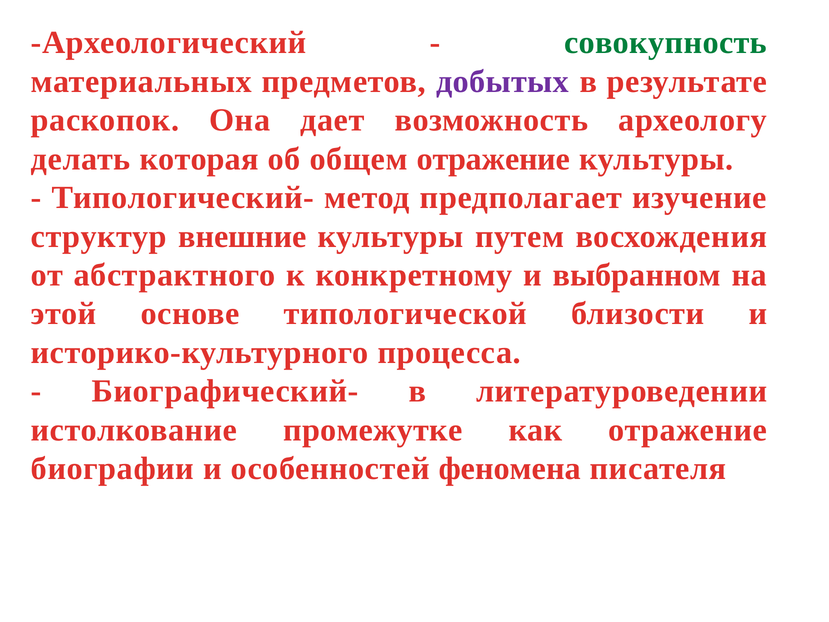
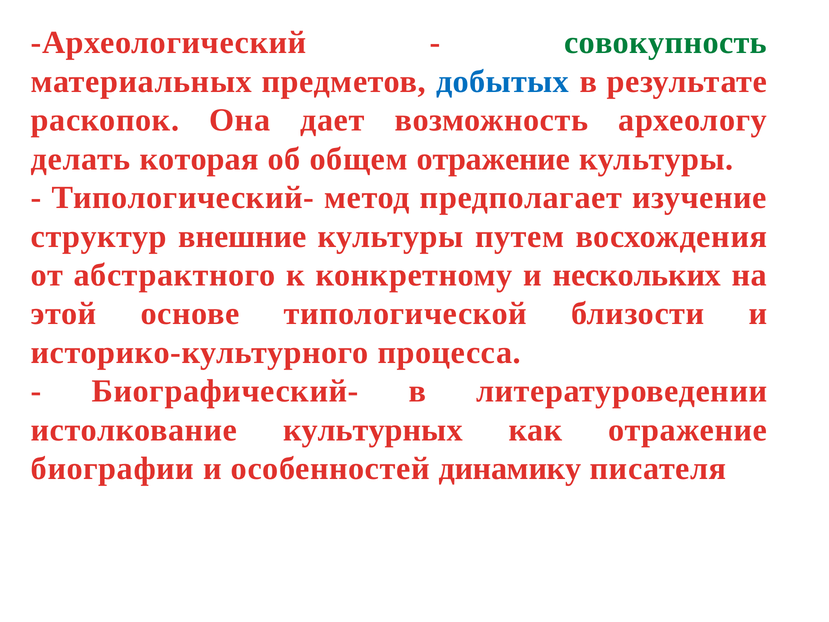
добытых colour: purple -> blue (502, 81)
выбранном: выбранном -> нескольких (637, 275)
промежутке: промежутке -> культурных (373, 430)
феномена: феномена -> динамику (510, 469)
